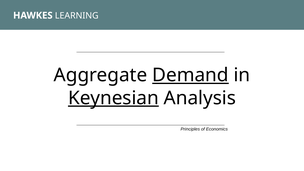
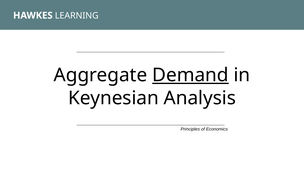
Keynesian underline: present -> none (113, 98)
